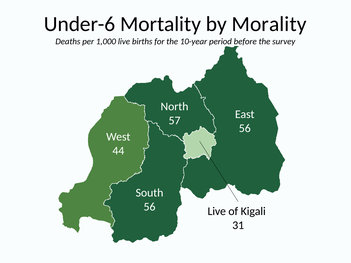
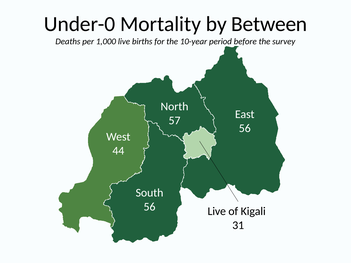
Under-6: Under-6 -> Under-0 (80, 24)
Morality: Morality -> Between (269, 24)
